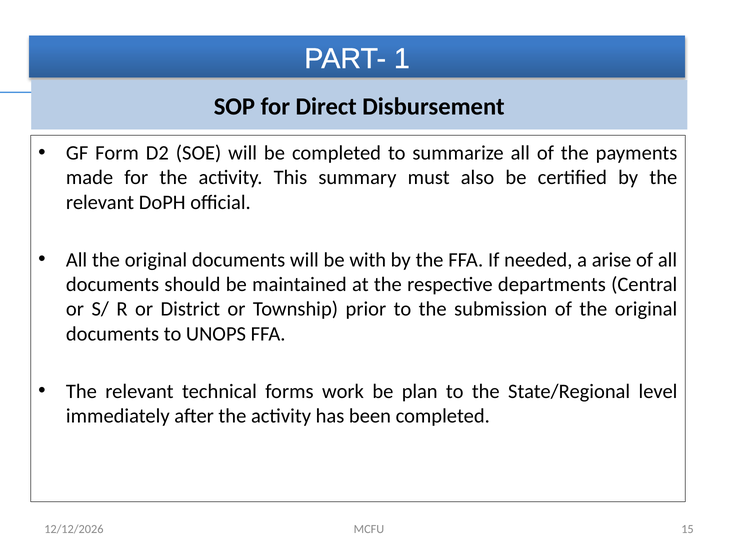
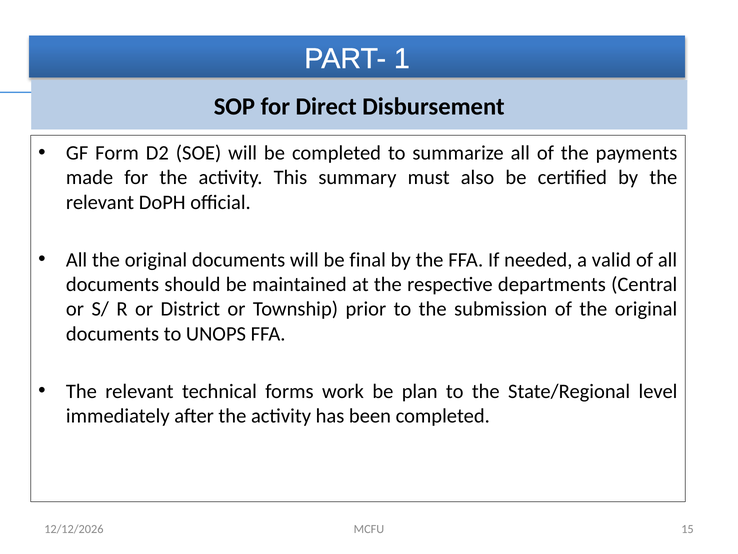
with: with -> final (368, 260)
arise: arise -> valid (611, 260)
